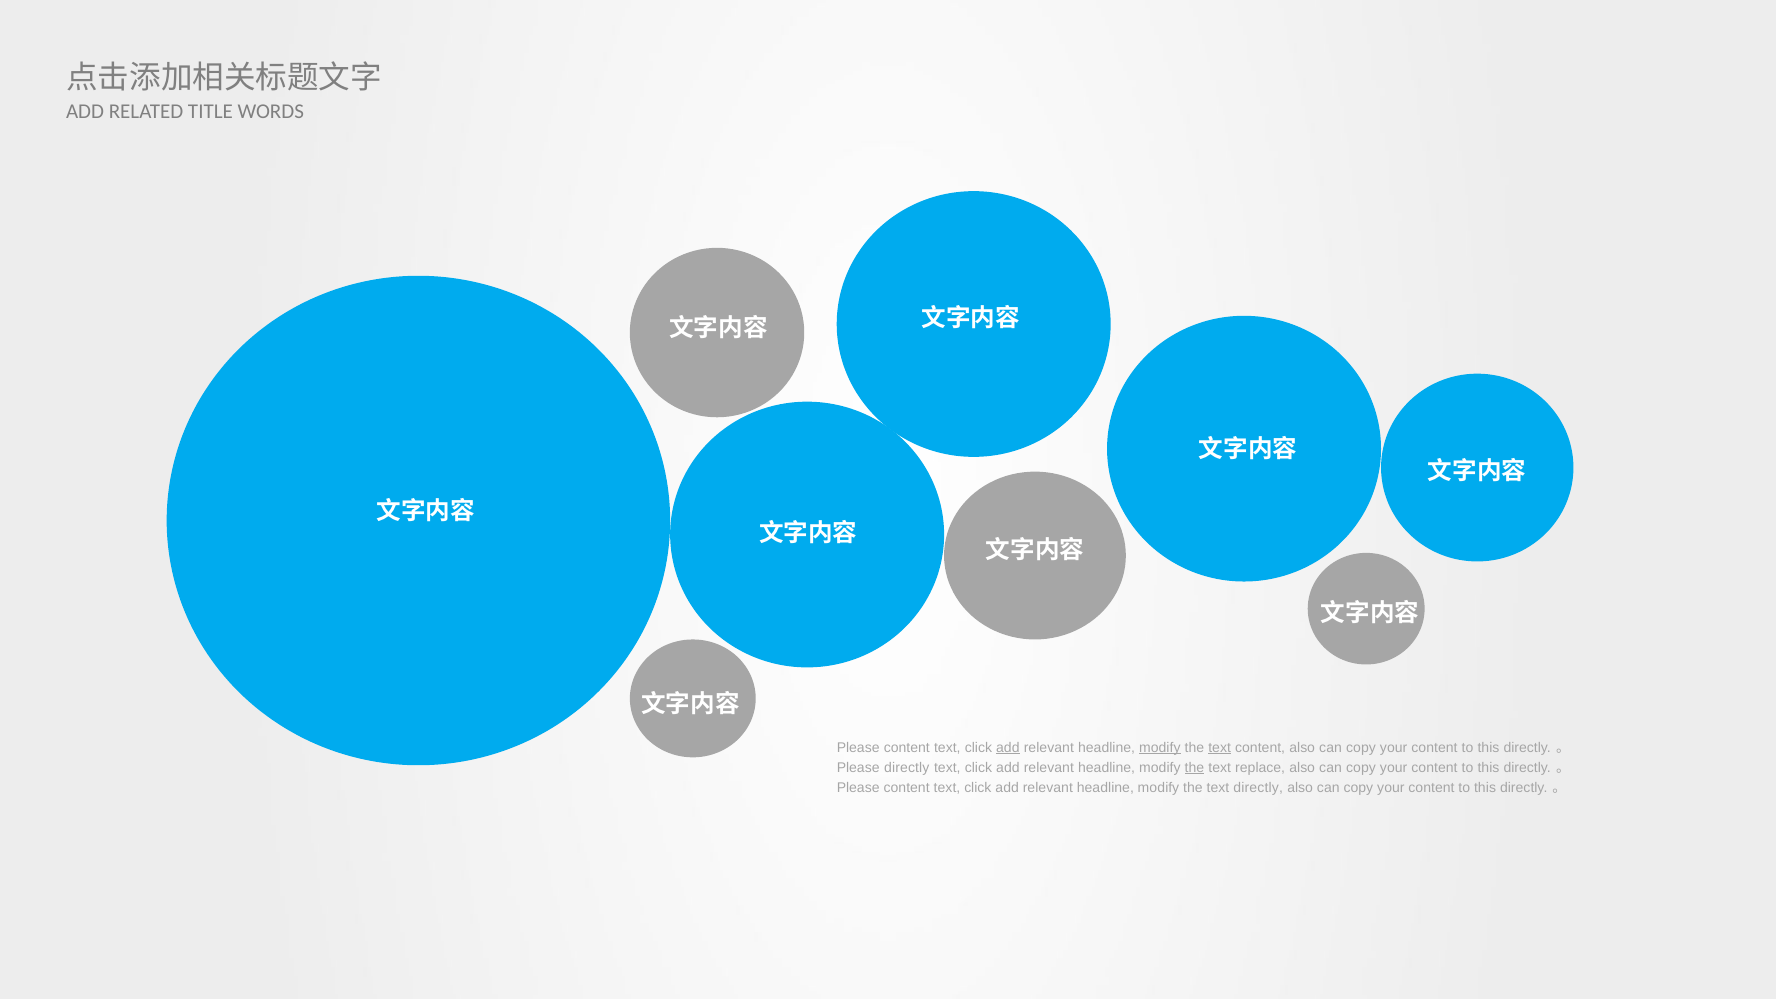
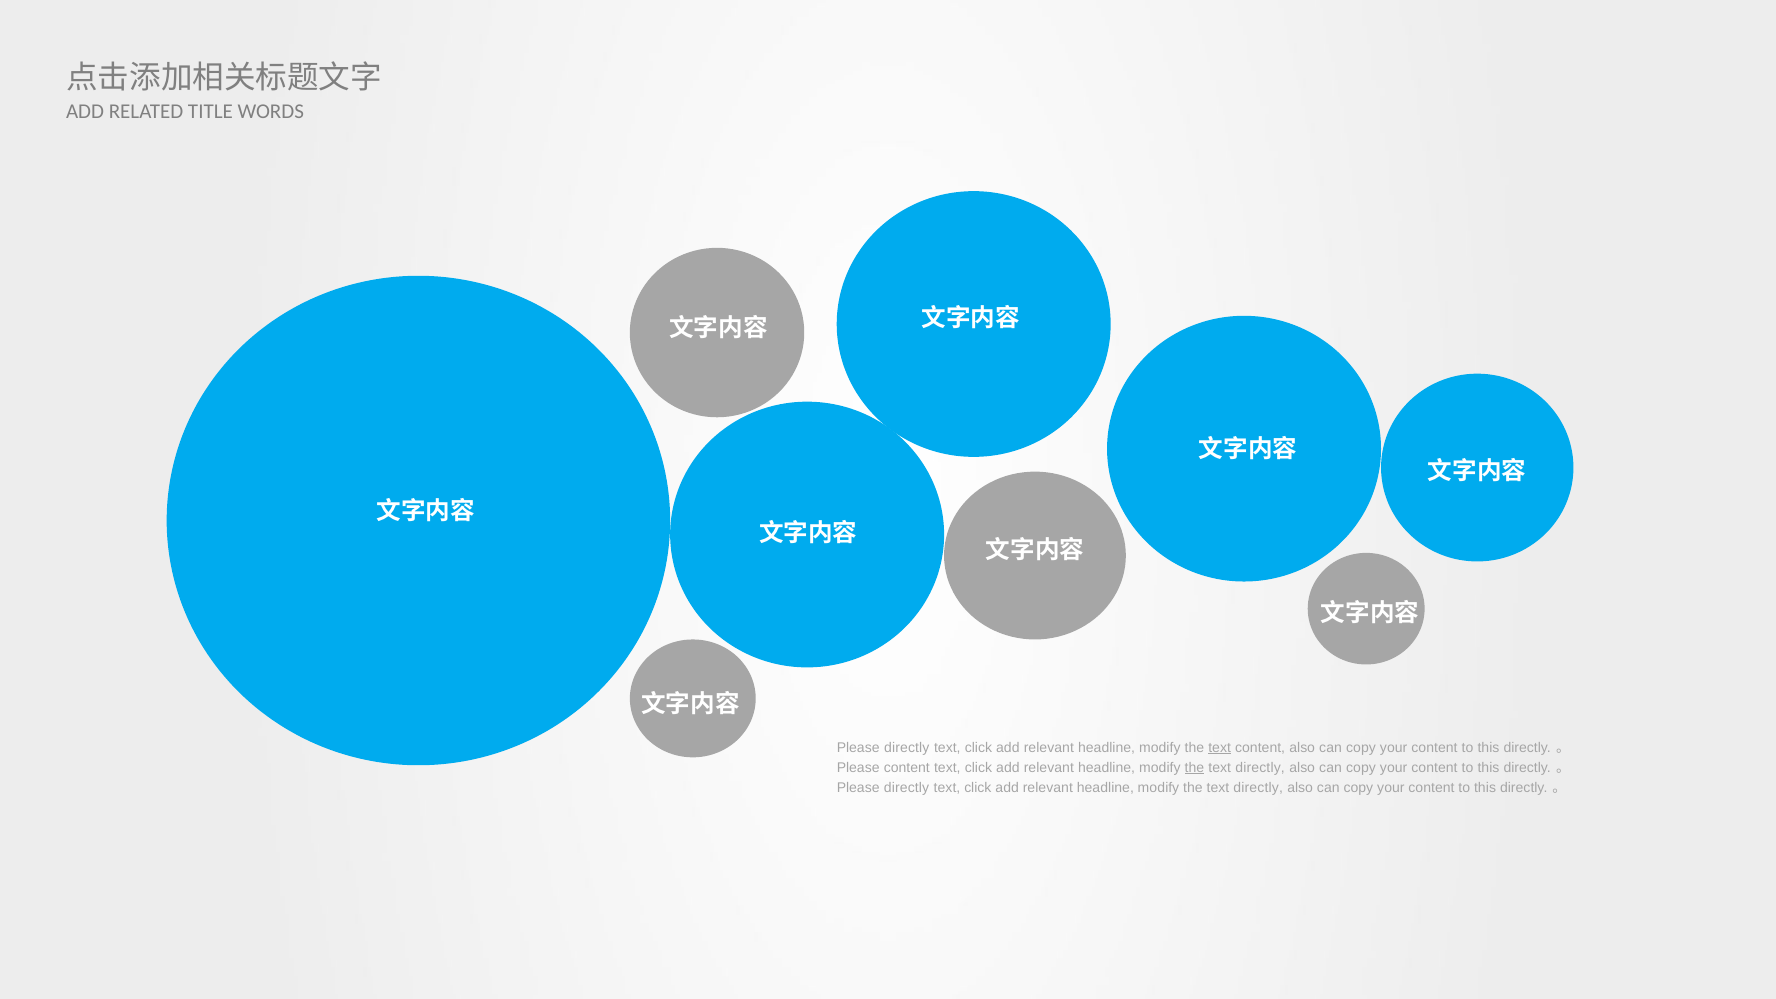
content: content -> directly (907, 747)
add underline: present -> none (1008, 747)
modify underline: present -> none (1160, 747)
Please directly: directly -> content (907, 768)
replace: replace -> directly (1260, 768)
content: content -> directly (907, 788)
